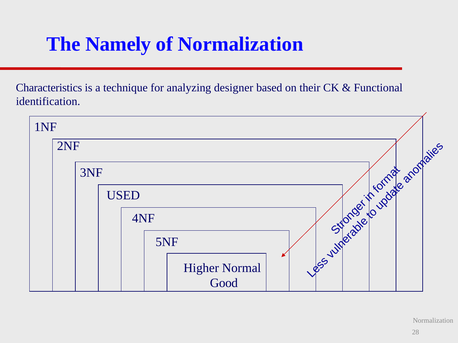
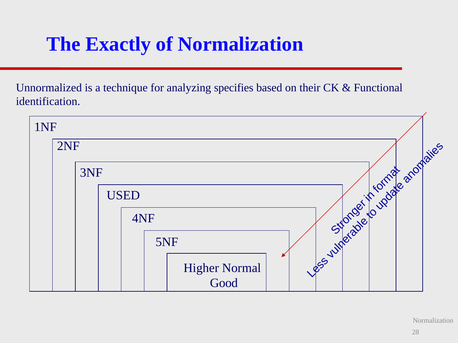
Namely: Namely -> Exactly (118, 44)
Characteristics: Characteristics -> Unnormalized (49, 88)
designer: designer -> specifies (234, 88)
